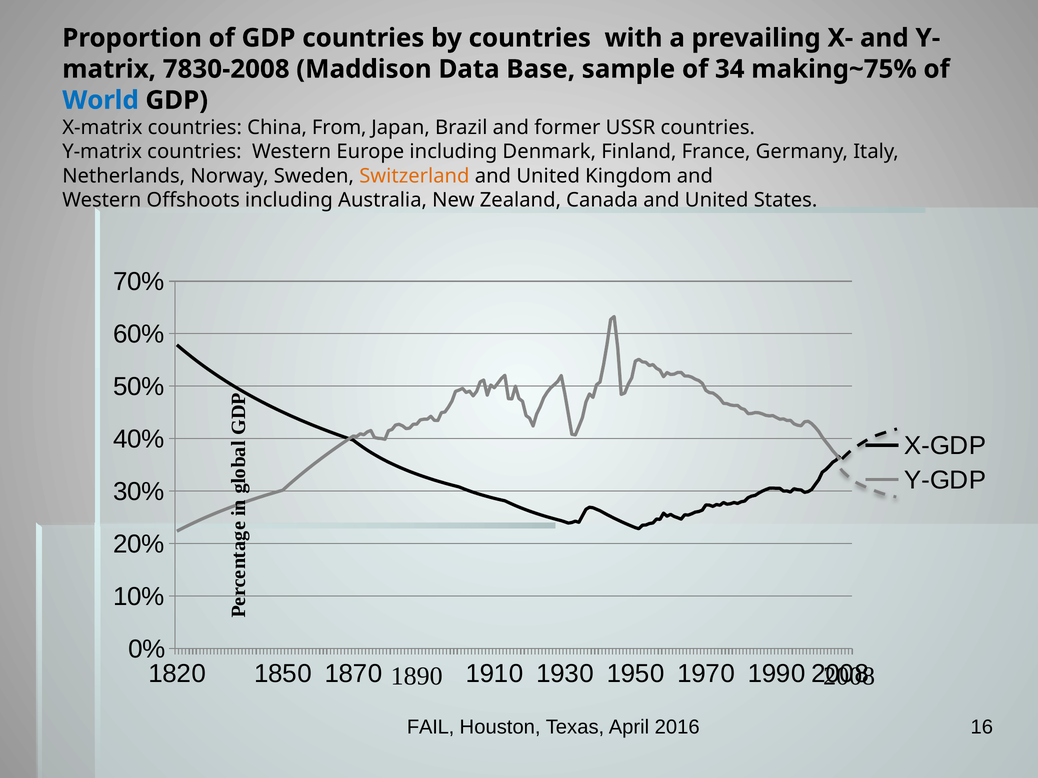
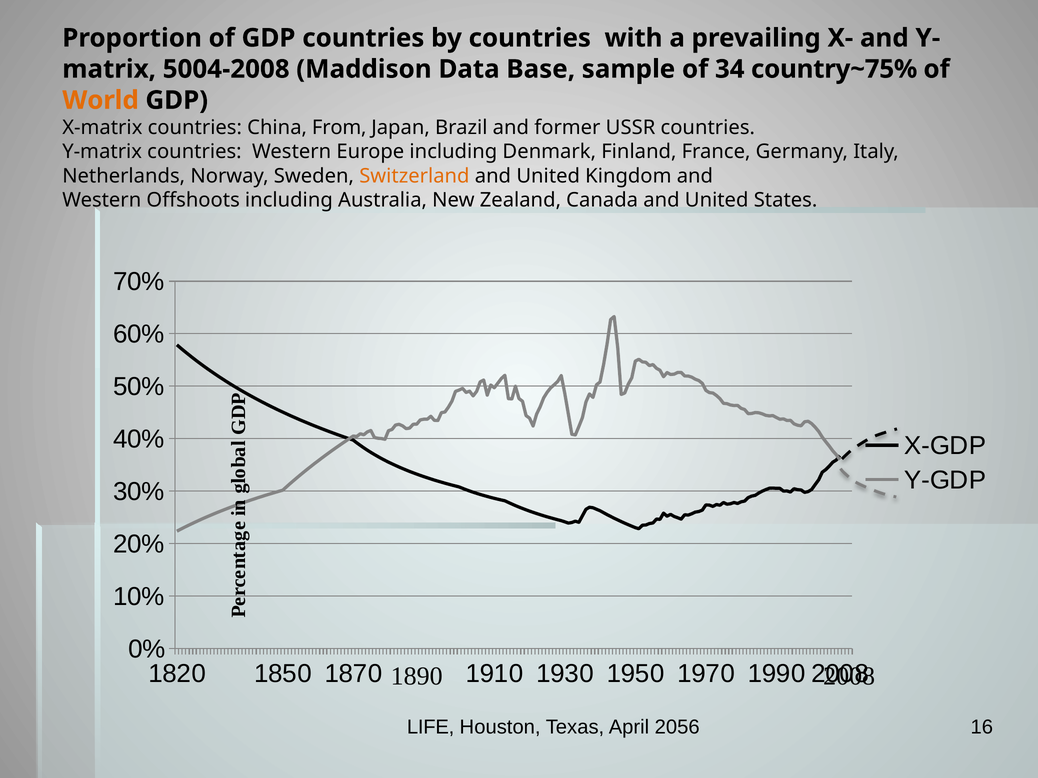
7830-2008: 7830-2008 -> 5004-2008 (226, 69)
making~75%: making~75% -> country~75% (834, 69)
World colour: blue -> orange (101, 100)
FAIL: FAIL -> LIFE (431, 728)
2016: 2016 -> 2056 (677, 728)
